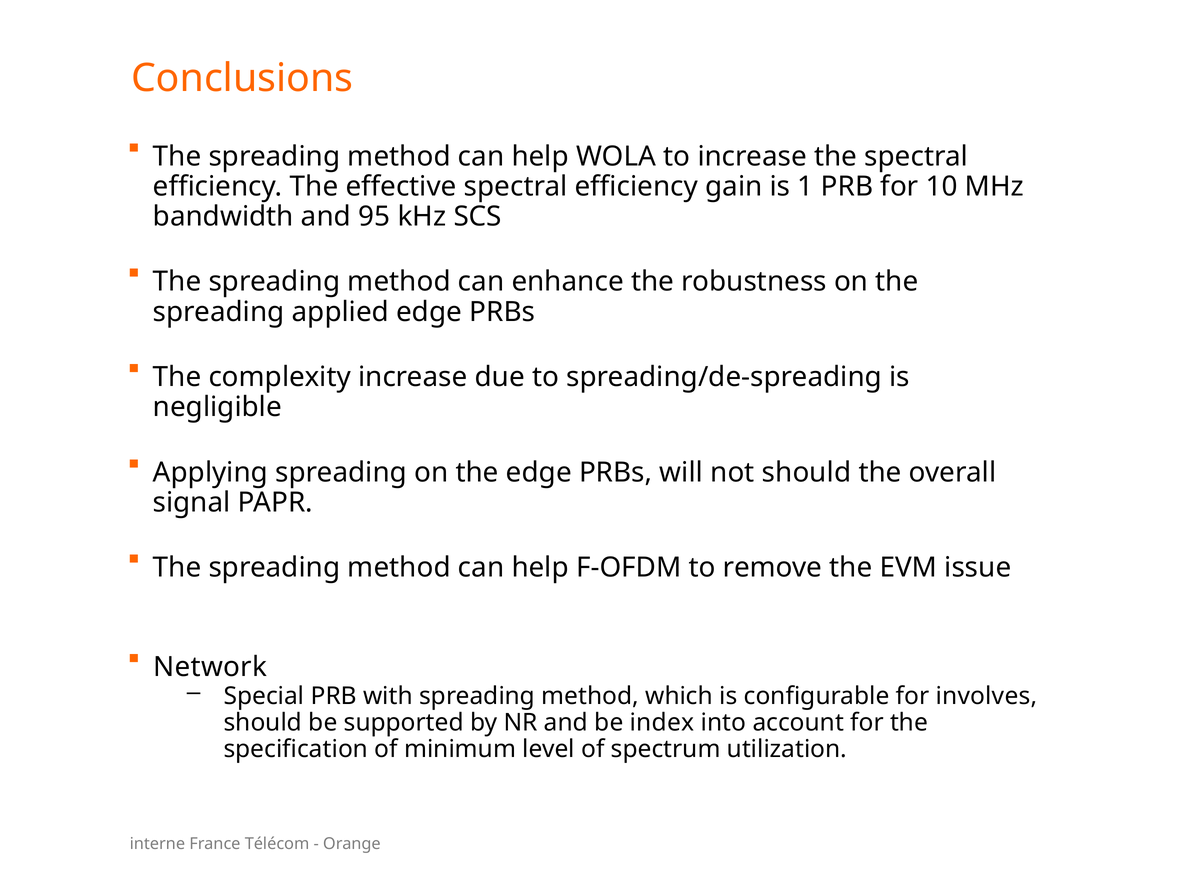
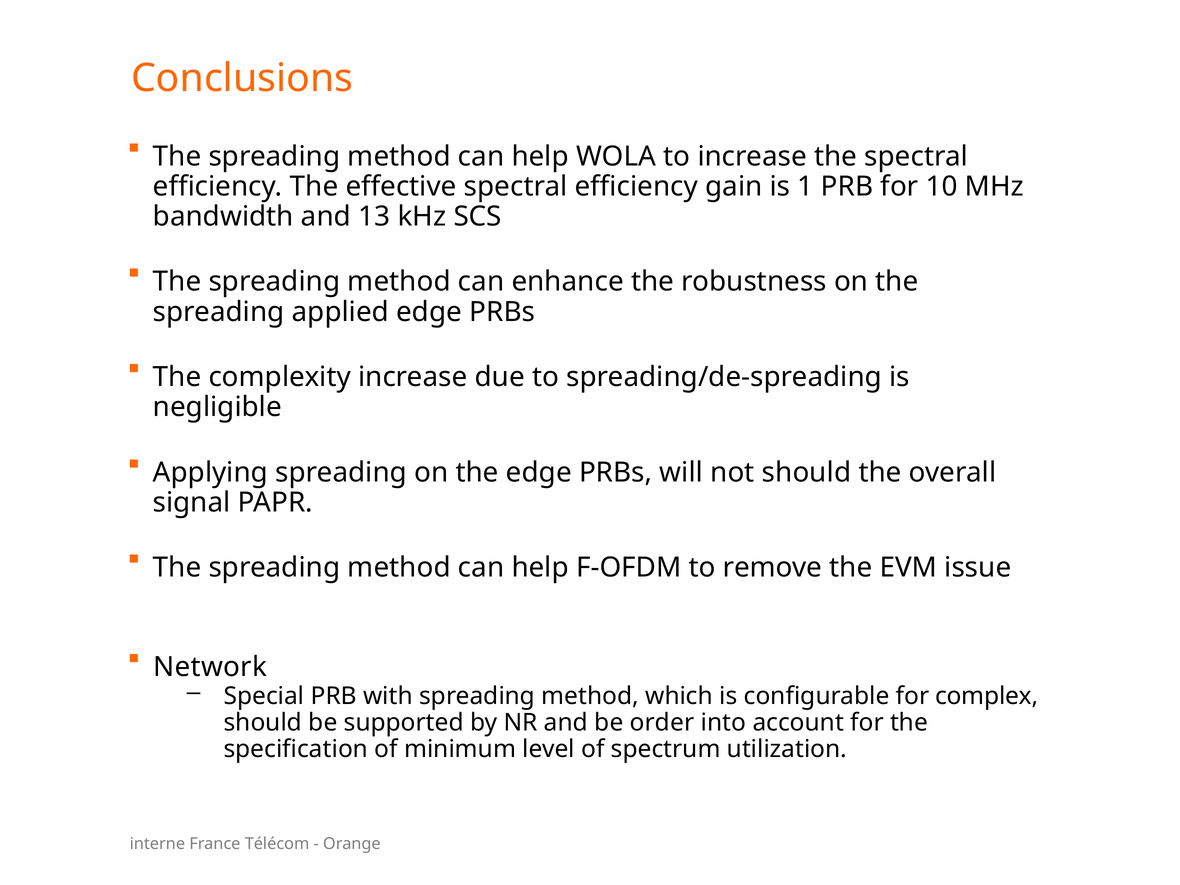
95: 95 -> 13 (374, 217)
involves: involves -> complex (987, 696)
index: index -> order (662, 723)
